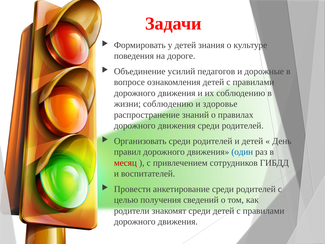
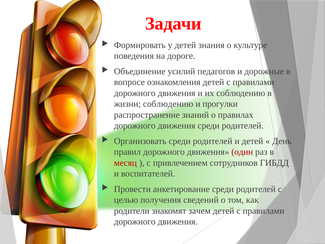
здоровье: здоровье -> прогулки (220, 104)
один colour: blue -> red (242, 152)
знакомят среди: среди -> зачем (200, 211)
